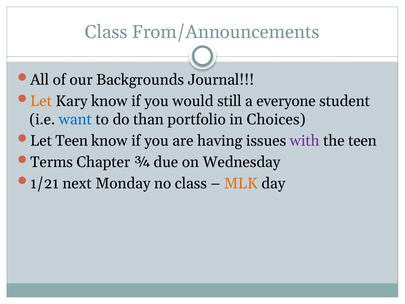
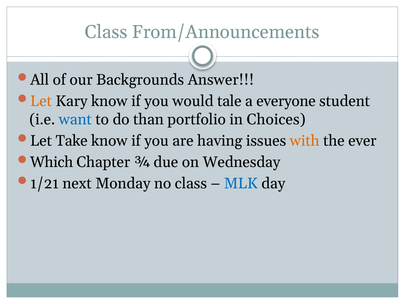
Journal: Journal -> Answer (221, 80)
still: still -> tale (229, 101)
Let Teen: Teen -> Take (72, 141)
with colour: purple -> orange (305, 141)
the teen: teen -> ever (362, 141)
Terms: Terms -> Which (52, 162)
MLK colour: orange -> blue (241, 183)
